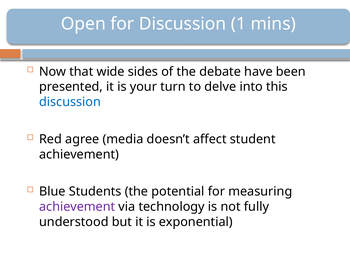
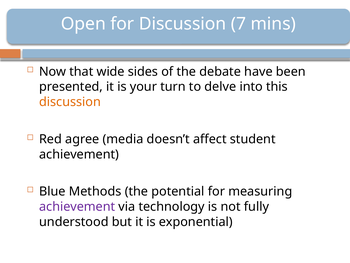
1: 1 -> 7 (238, 24)
discussion colour: blue -> orange (70, 102)
Students: Students -> Methods (95, 191)
